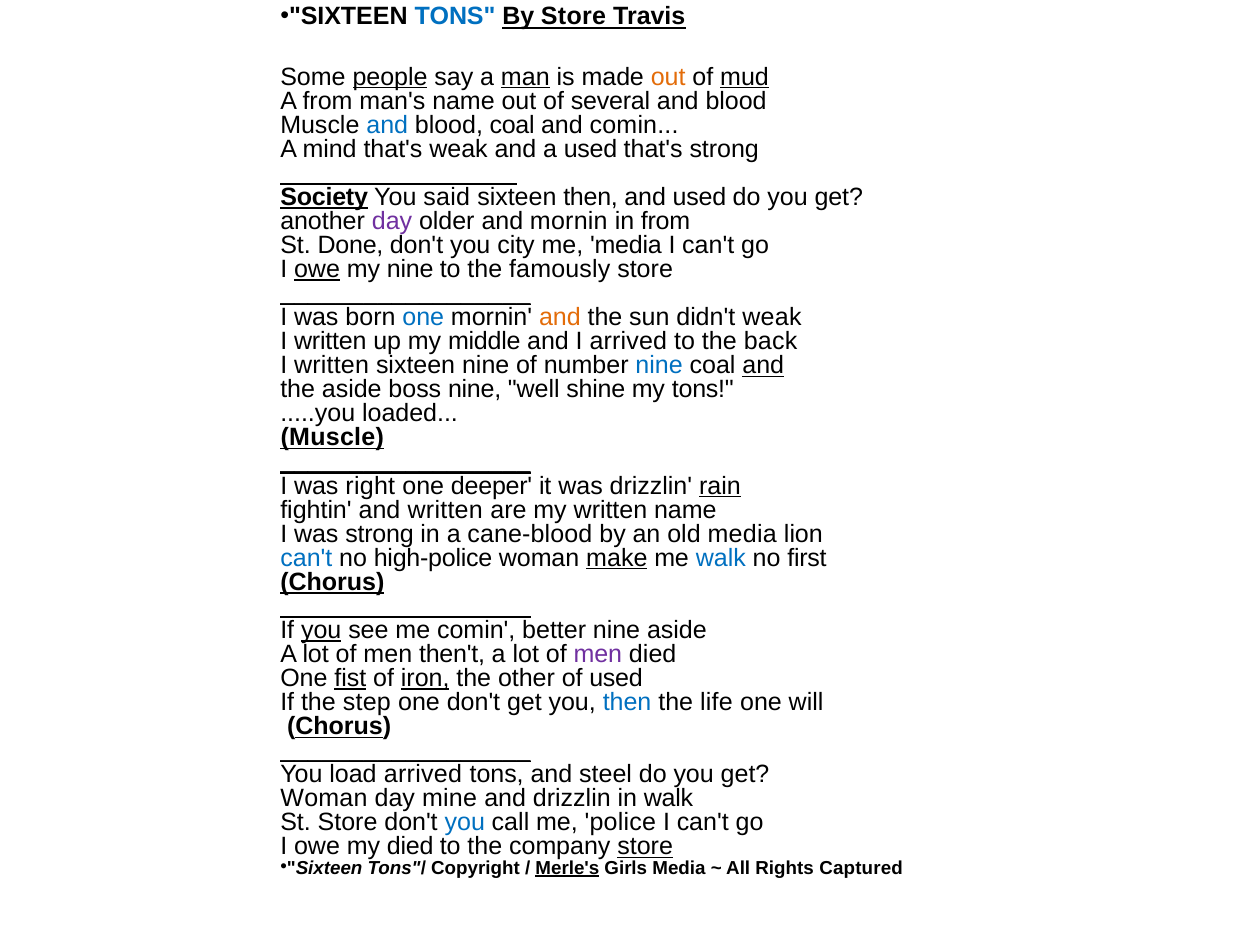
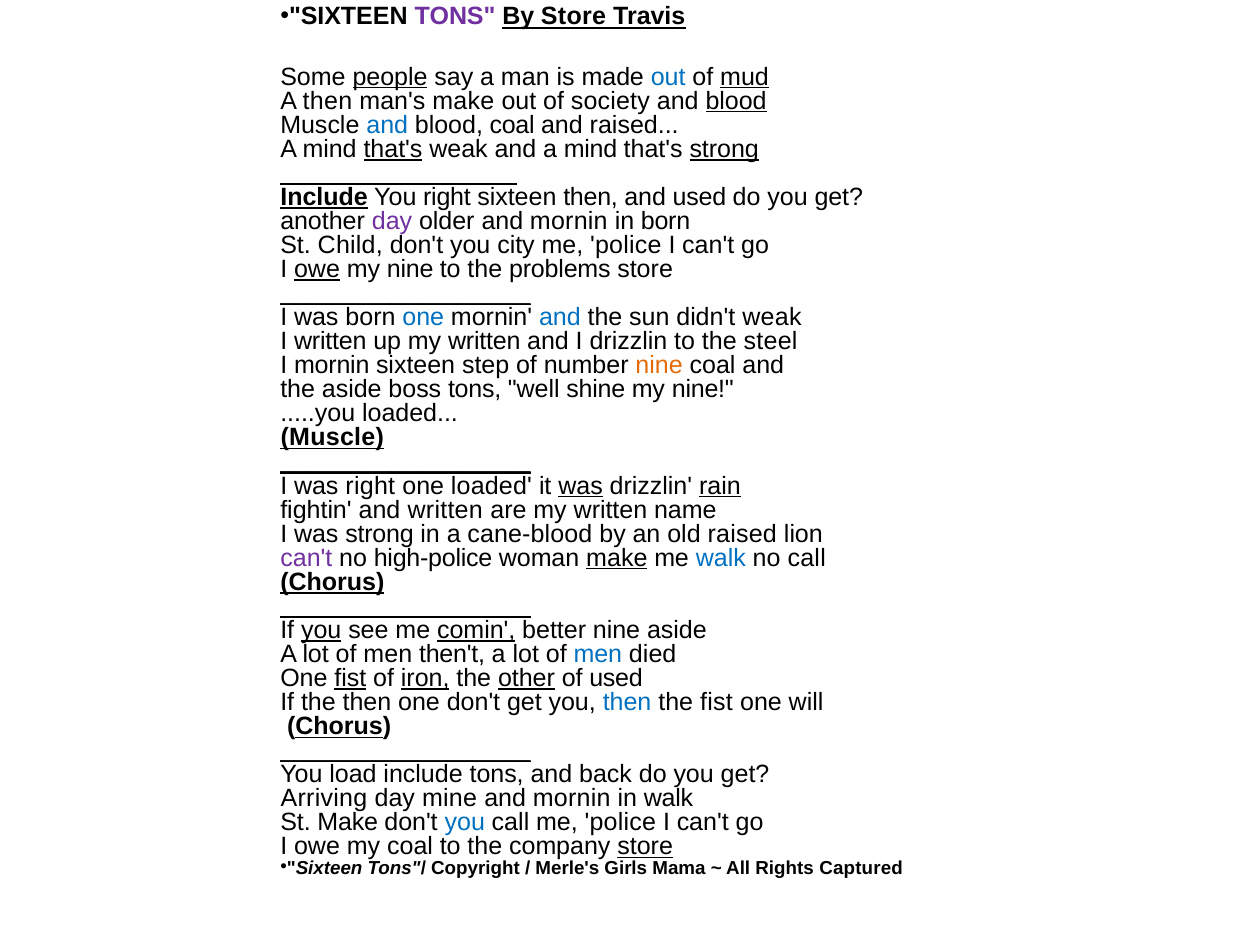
TONS colour: blue -> purple (455, 17)
man underline: present -> none (525, 77)
out colour: orange -> blue (668, 77)
A from: from -> then (327, 101)
man's name: name -> make (463, 101)
several: several -> society (610, 101)
blood underline: none -> present (736, 101)
and comin: comin -> raised (634, 125)
that's underline: none -> present (393, 149)
and a used: used -> mind (591, 149)
strong underline: none -> present (724, 149)
Society: Society -> Include (324, 197)
You said: said -> right (447, 197)
in from: from -> born (666, 221)
Done: Done -> Child (350, 245)
media: media -> police (626, 245)
famously: famously -> problems (560, 269)
and colour: orange -> blue (560, 317)
up my middle: middle -> written (484, 341)
I arrived: arrived -> drizzlin (628, 341)
back: back -> steel (771, 341)
written: written -> mornin (332, 366)
sixteen nine: nine -> step (486, 366)
nine colour: blue -> orange (659, 366)
and underline: present -> none (763, 366)
boss nine: nine -> tons (475, 390)
tons: tons -> nine (703, 390)
one deeper: deeper -> loaded (491, 486)
was underline: none -> present (581, 486)
old media: media -> raised (742, 534)
can't colour: blue -> purple (306, 558)
no first: first -> call (807, 558)
comin underline: none -> present (476, 630)
men colour: purple -> blue (598, 654)
other underline: none -> present (527, 678)
the step: step -> then (367, 702)
the life: life -> fist (716, 702)
load arrived: arrived -> include (423, 775)
steel: steel -> back (606, 775)
Woman: Woman -> Arriving (324, 799)
drizzlin: drizzlin -> mornin (572, 799)
St Store: Store -> Make (348, 823)
my died: died -> coal (410, 847)
Merle's underline: present -> none (567, 868)
Girls Media: Media -> Mama (679, 868)
